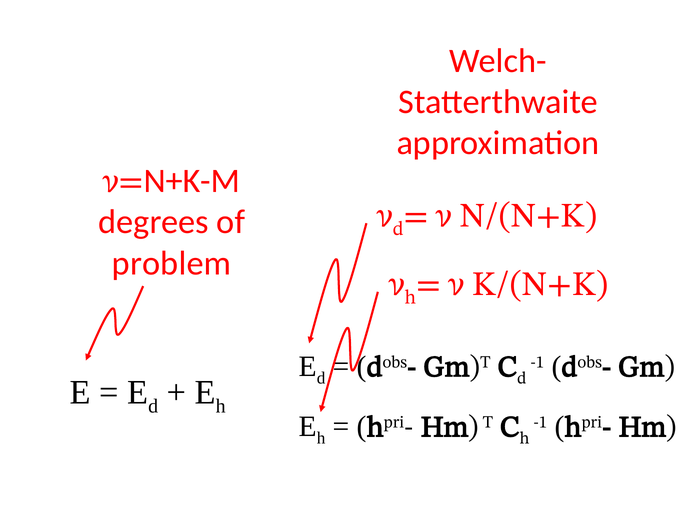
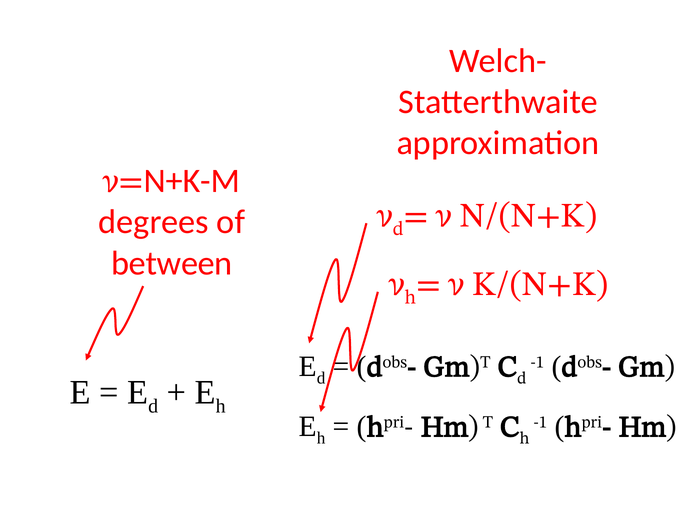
problem: problem -> between (172, 263)
